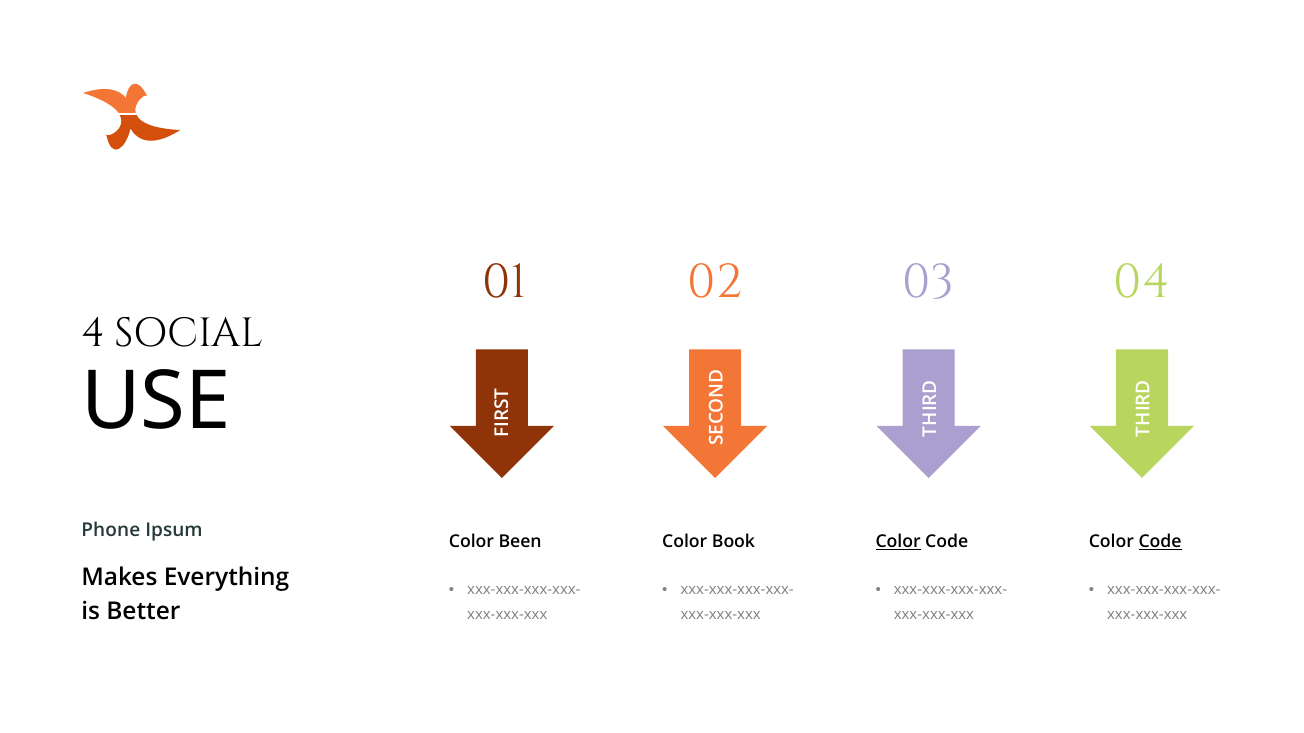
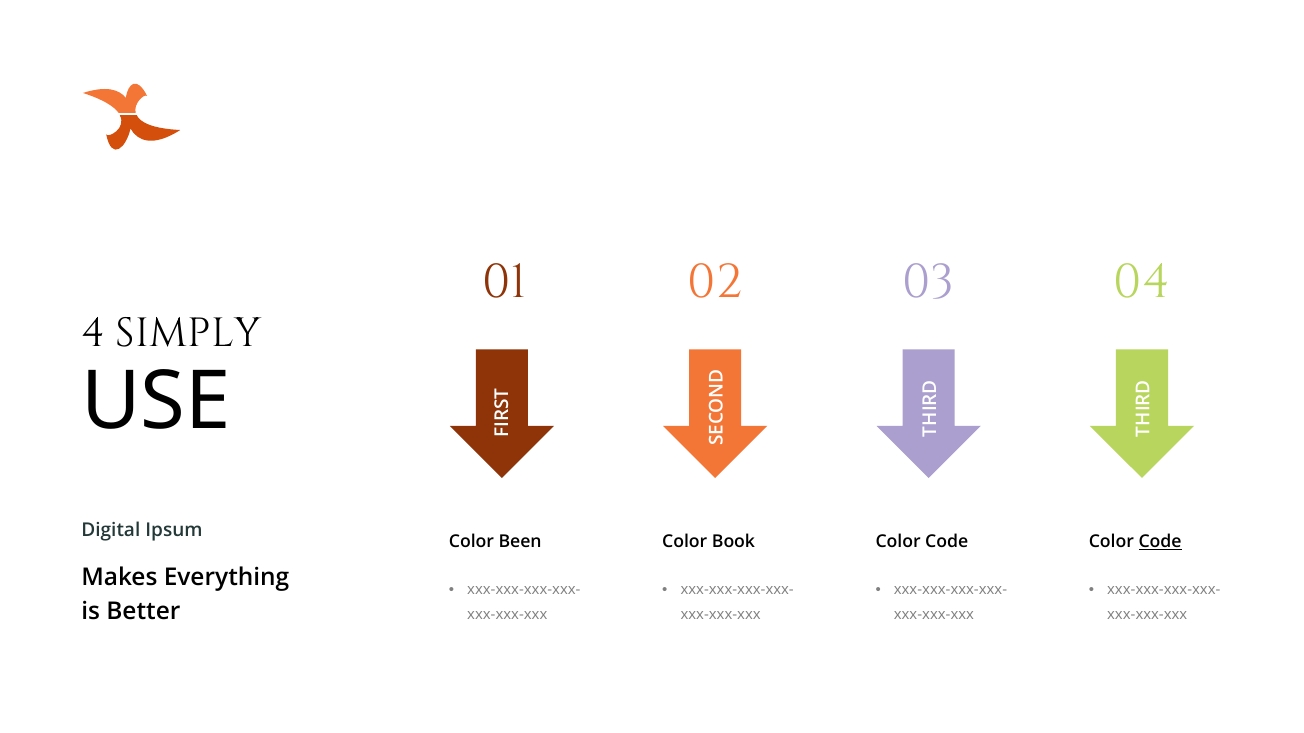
SOCIAL: SOCIAL -> SIMPLY (189, 333)
Phone: Phone -> Digital (111, 530)
Color underline: present -> none (898, 542)
